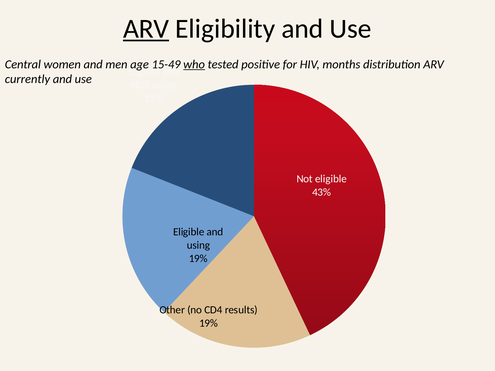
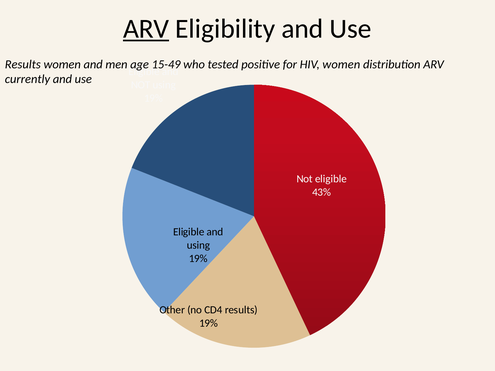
Central: Central -> Results (23, 64)
who underline: present -> none (194, 64)
HIV months: months -> women (341, 64)
